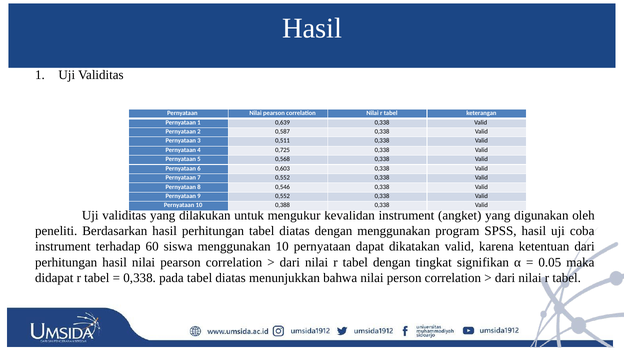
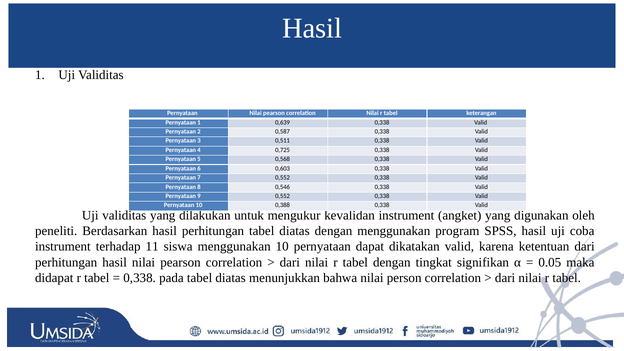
60: 60 -> 11 (152, 247)
